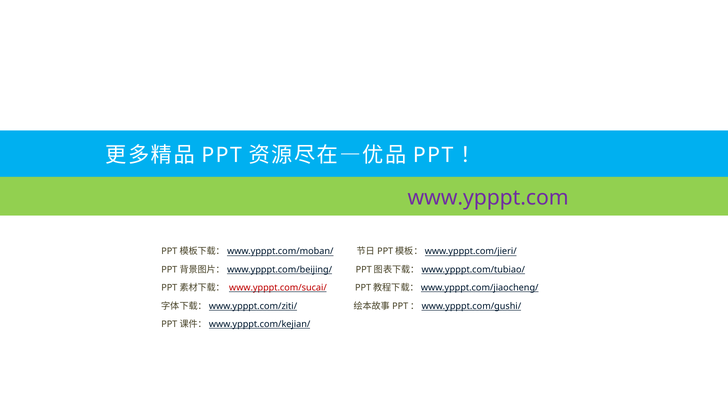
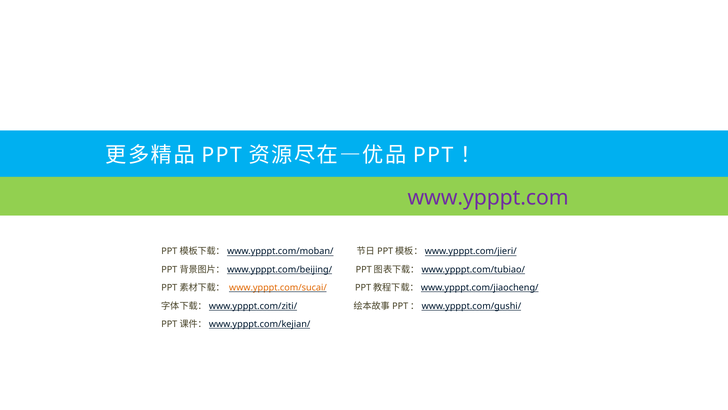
www.ypppt.com/sucai/ colour: red -> orange (278, 288)
